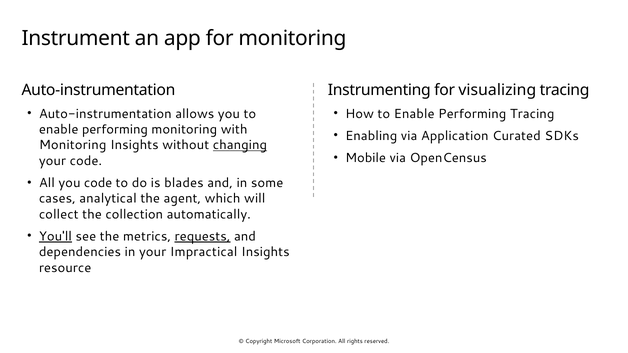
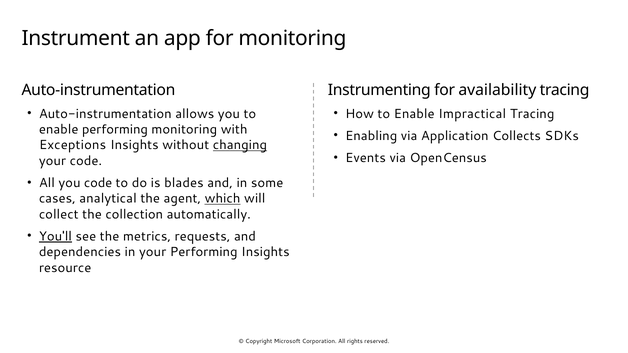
visualizing: visualizing -> availability (497, 90)
How to Enable Performing: Performing -> Impractical (472, 114)
Curated: Curated -> Collects (517, 136)
Monitoring: Monitoring -> Exceptions (73, 145)
Mobile: Mobile -> Events (366, 158)
which underline: none -> present (223, 199)
requests underline: present -> none (203, 236)
your Impractical: Impractical -> Performing (204, 252)
